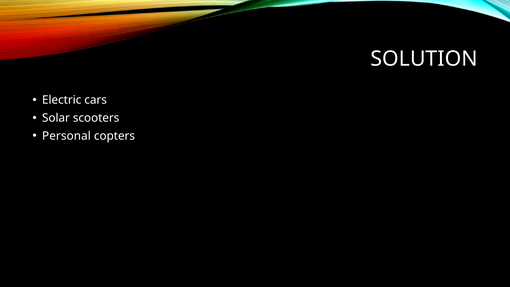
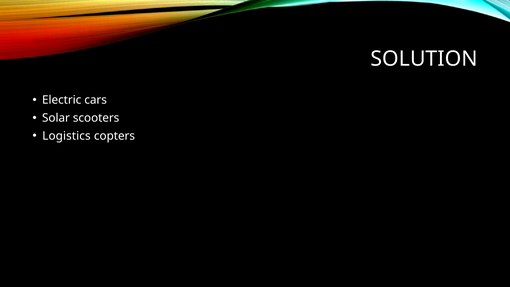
Personal: Personal -> Logistics (66, 136)
